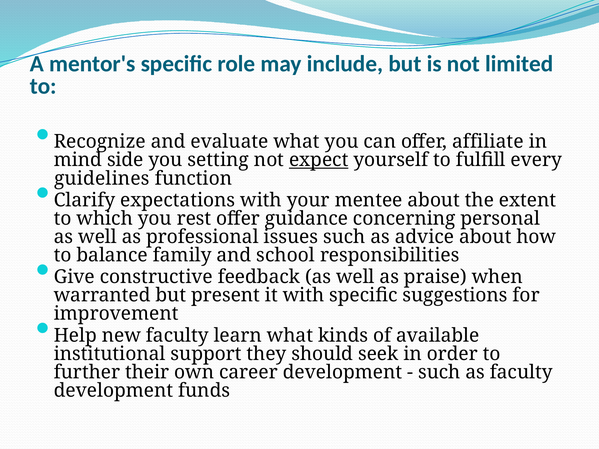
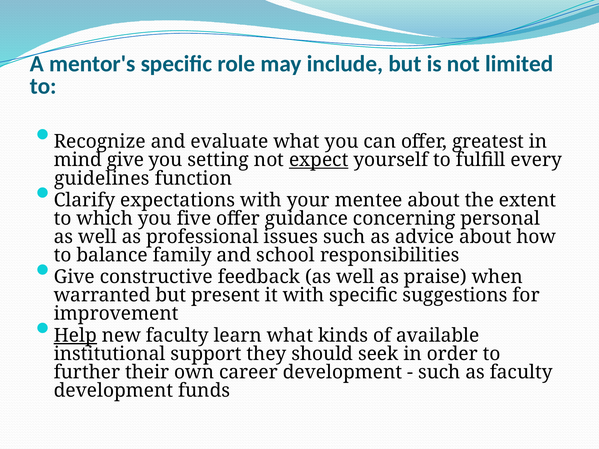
affiliate: affiliate -> greatest (488, 142)
mind side: side -> give (125, 160)
rest: rest -> five (194, 219)
Help underline: none -> present (75, 336)
